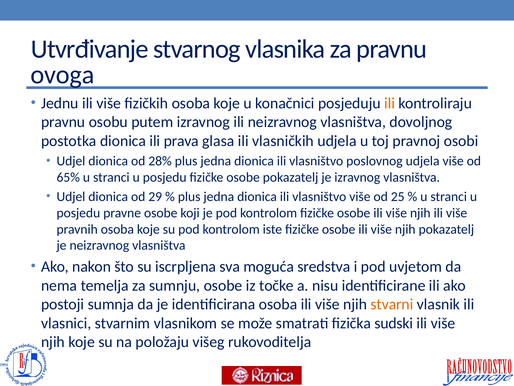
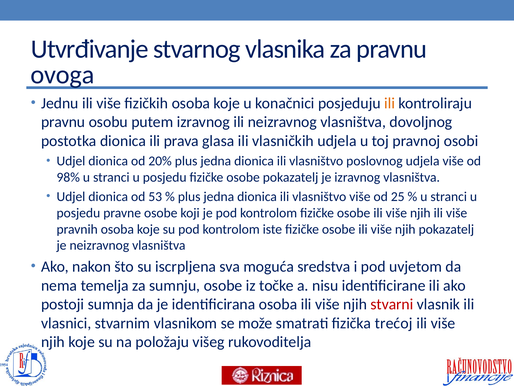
28%: 28% -> 20% (160, 161)
65%: 65% -> 98% (68, 177)
29: 29 -> 53 (155, 196)
stvarni colour: orange -> red (392, 304)
sudski: sudski -> trećoj (394, 323)
